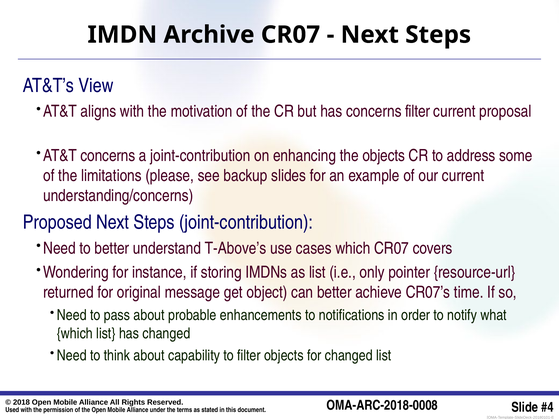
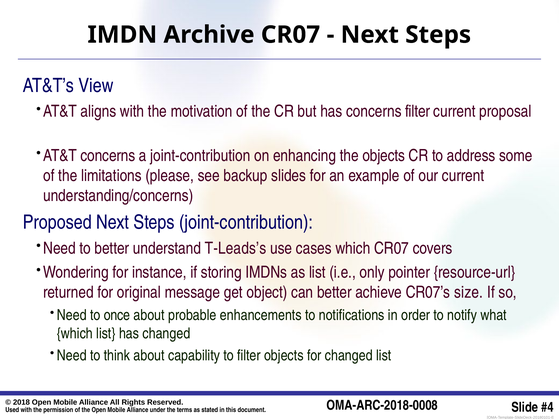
T-Above’s: T-Above’s -> T-Leads’s (236, 248)
time: time -> size (469, 293)
pass: pass -> once (117, 315)
